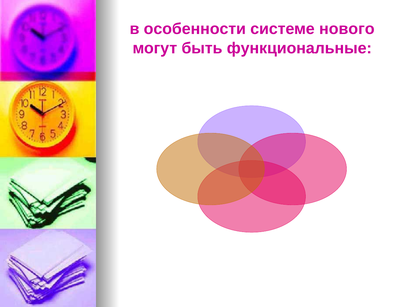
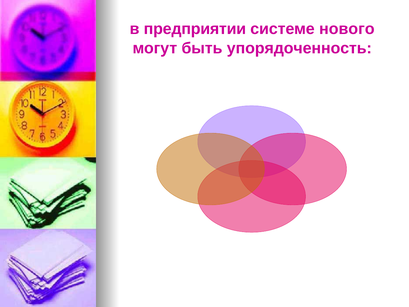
особенности: особенности -> предприятии (195, 29)
функциональные: функциональные -> упорядоченность (299, 48)
